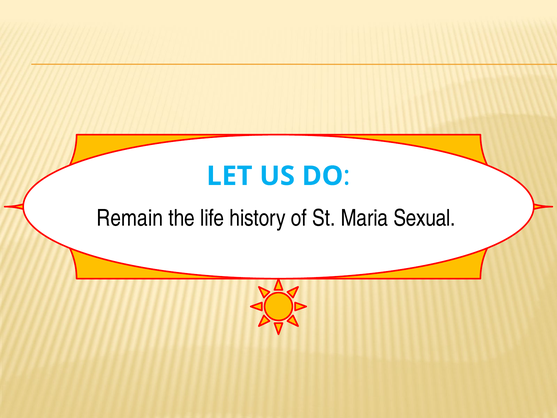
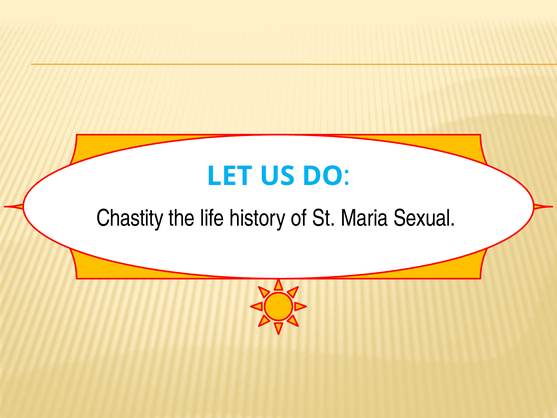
Remain: Remain -> Chastity (130, 218)
